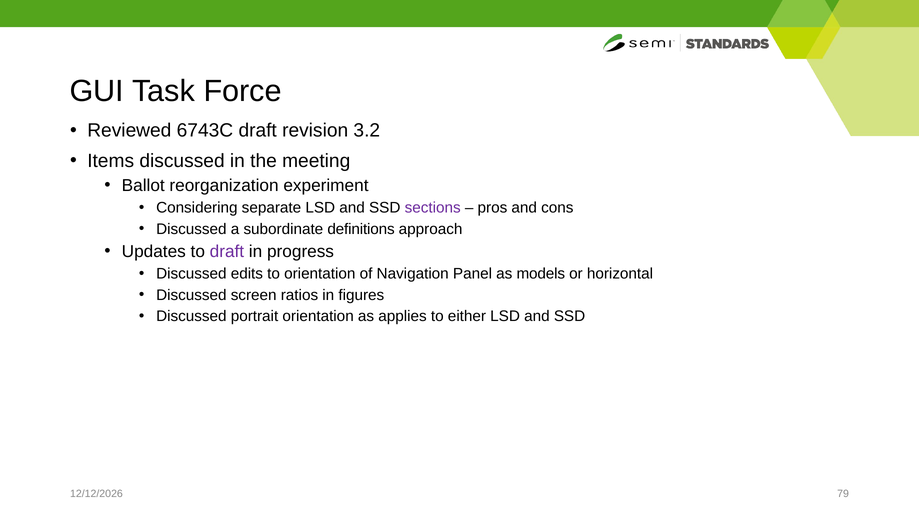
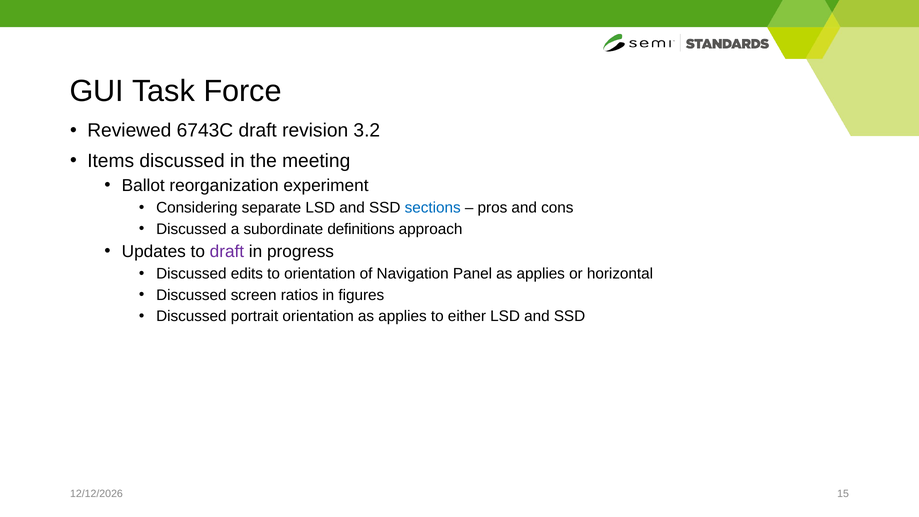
sections colour: purple -> blue (433, 208)
Panel as models: models -> applies (541, 274)
79: 79 -> 15 (843, 494)
